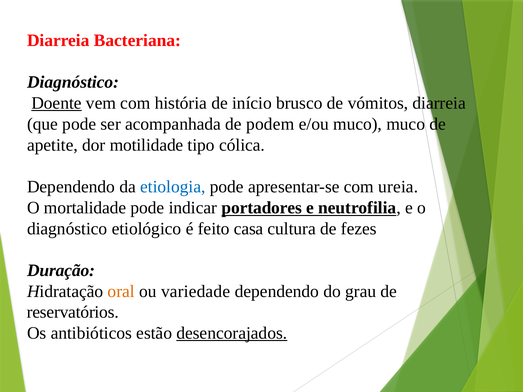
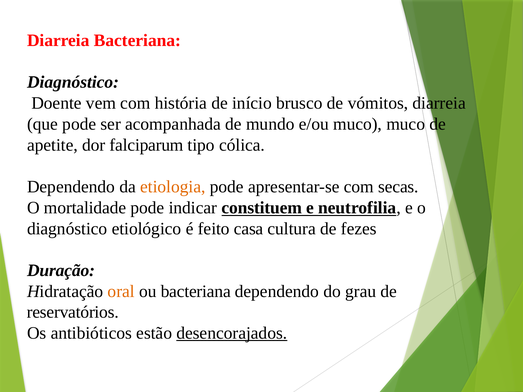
Doente underline: present -> none (56, 103)
podem: podem -> mundo (270, 124)
motilidade: motilidade -> falciparum (147, 145)
etiologia colour: blue -> orange (173, 187)
ureia: ureia -> secas (398, 187)
portadores: portadores -> constituem (262, 208)
ou variedade: variedade -> bacteriana (196, 291)
